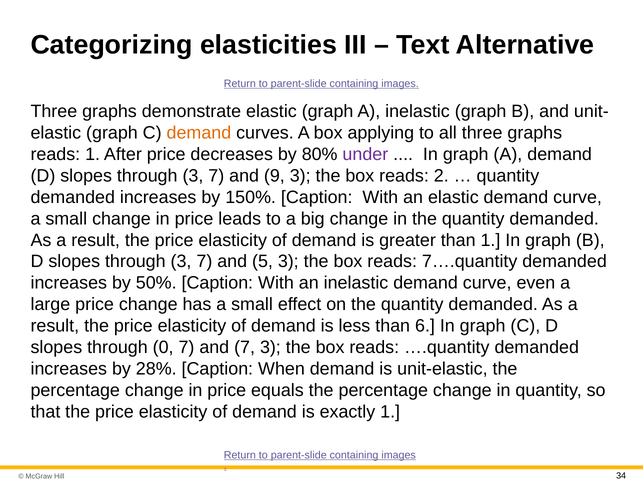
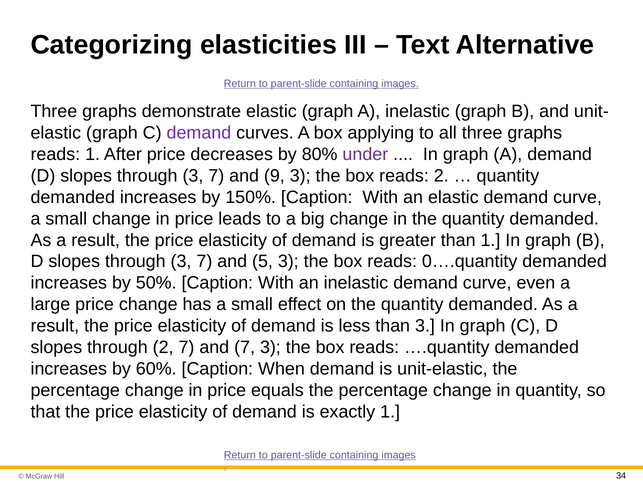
demand colour: orange -> purple (199, 133)
7….quantity: 7….quantity -> 0….quantity (470, 262)
than 6: 6 -> 3 (425, 326)
through 0: 0 -> 2 (163, 347)
28%: 28% -> 60% (156, 369)
